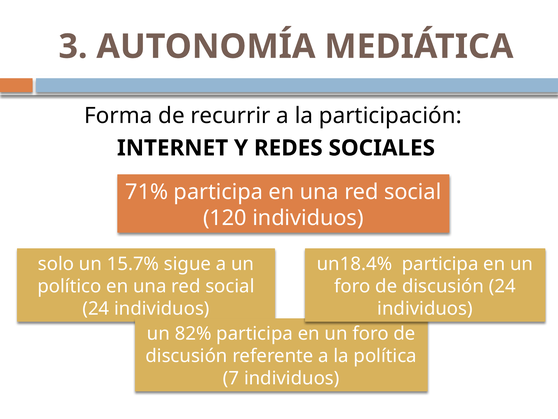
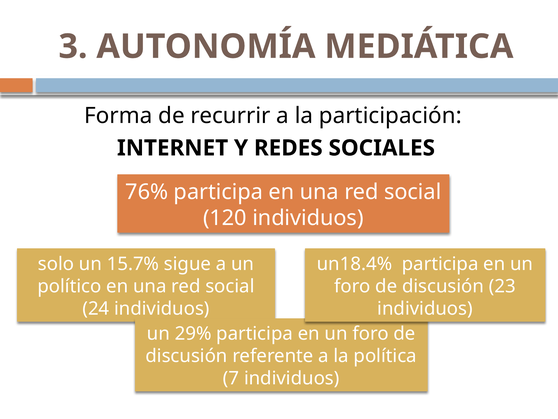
71%: 71% -> 76% (147, 192)
discusión 24: 24 -> 23 (502, 286)
82%: 82% -> 29% (193, 333)
